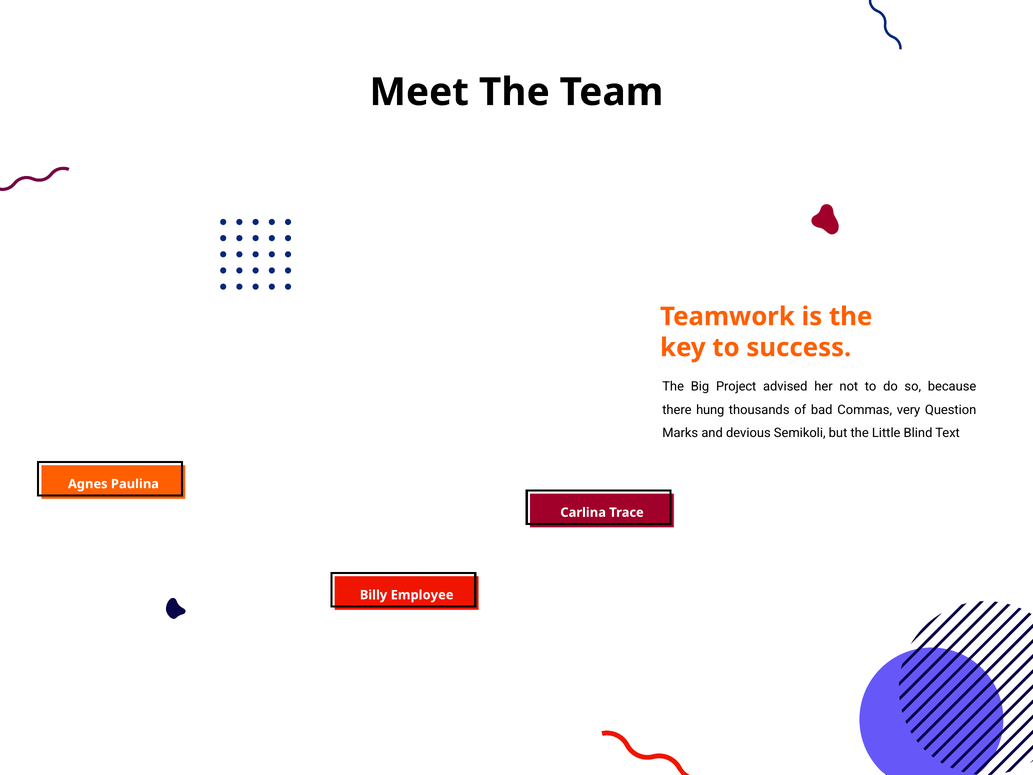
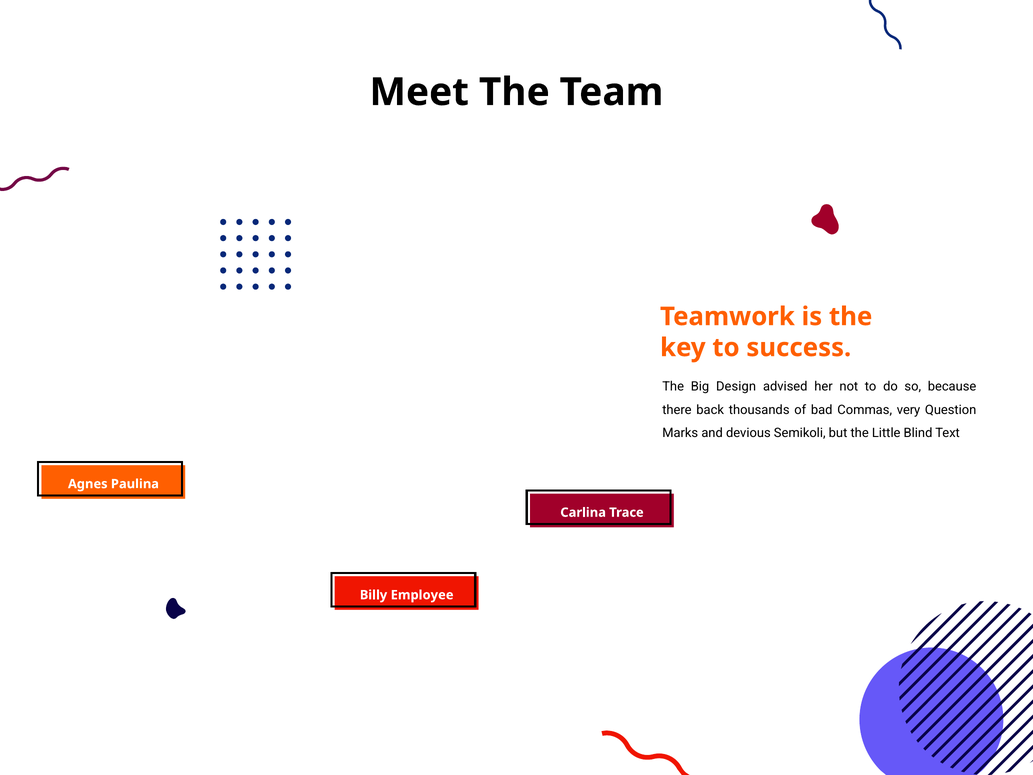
Project: Project -> Design (736, 386)
hung: hung -> back (710, 410)
